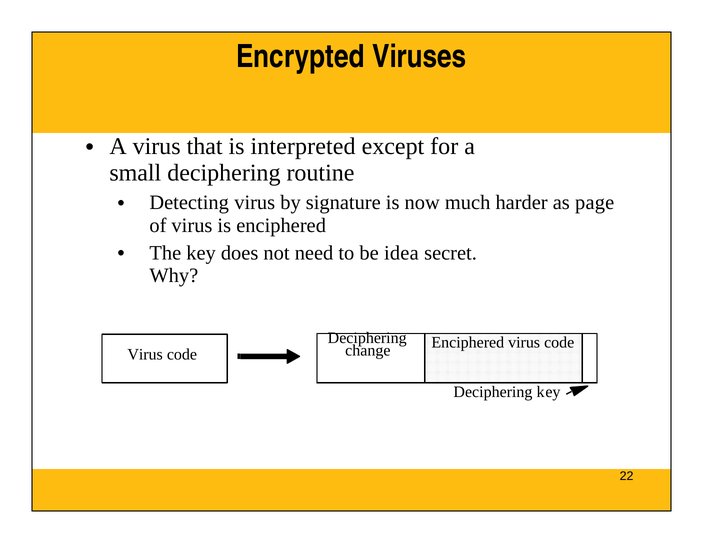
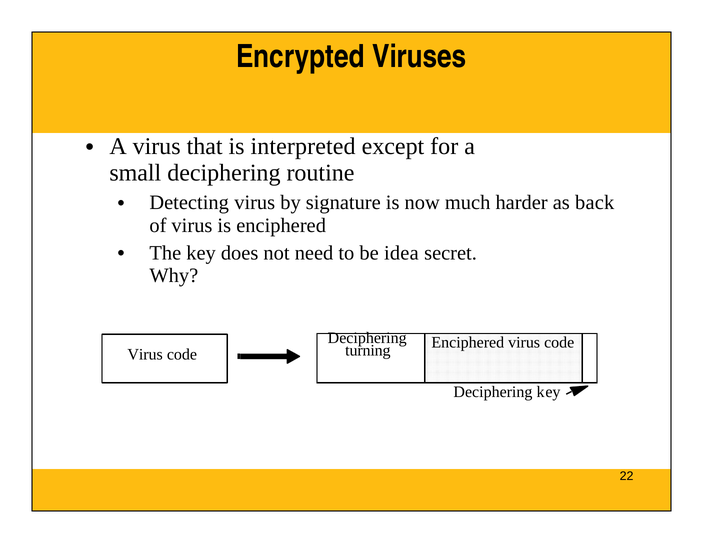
page: page -> back (595, 203)
change: change -> turning (368, 351)
